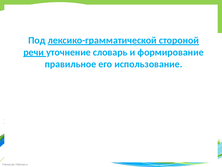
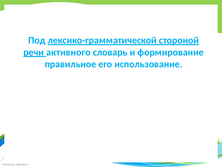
уточнение: уточнение -> активного (68, 52)
